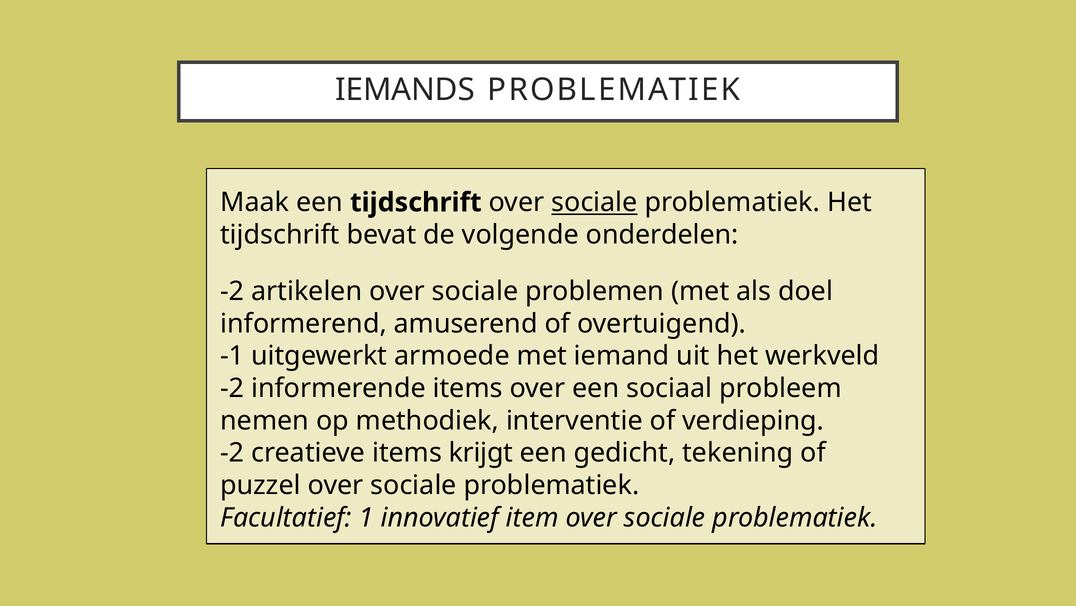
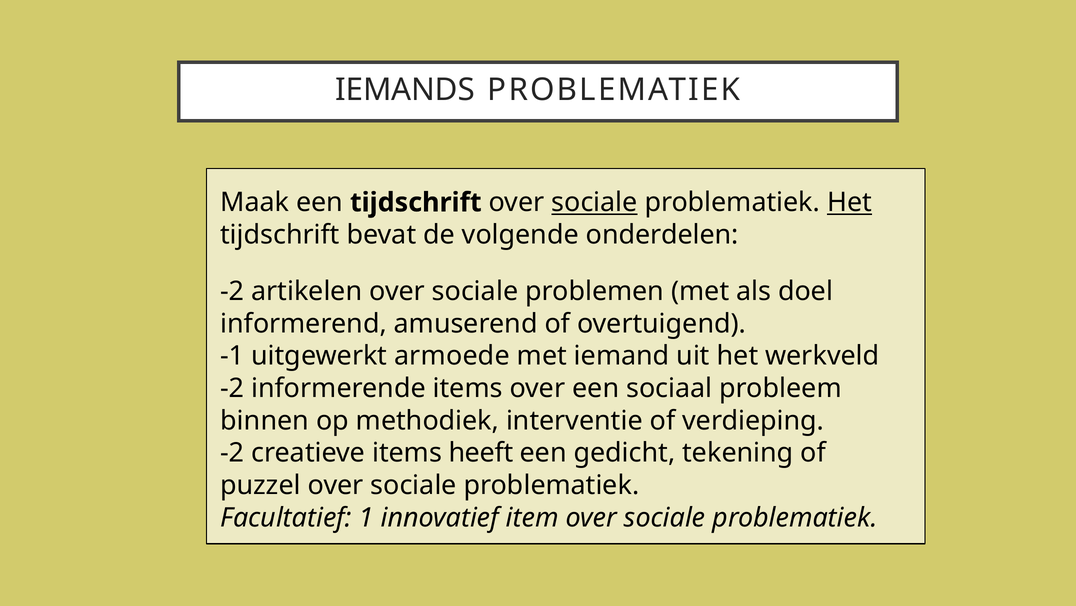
Het underline: none -> present (849, 202)
nemen: nemen -> binnen (265, 420)
krijgt: krijgt -> heeft (481, 452)
